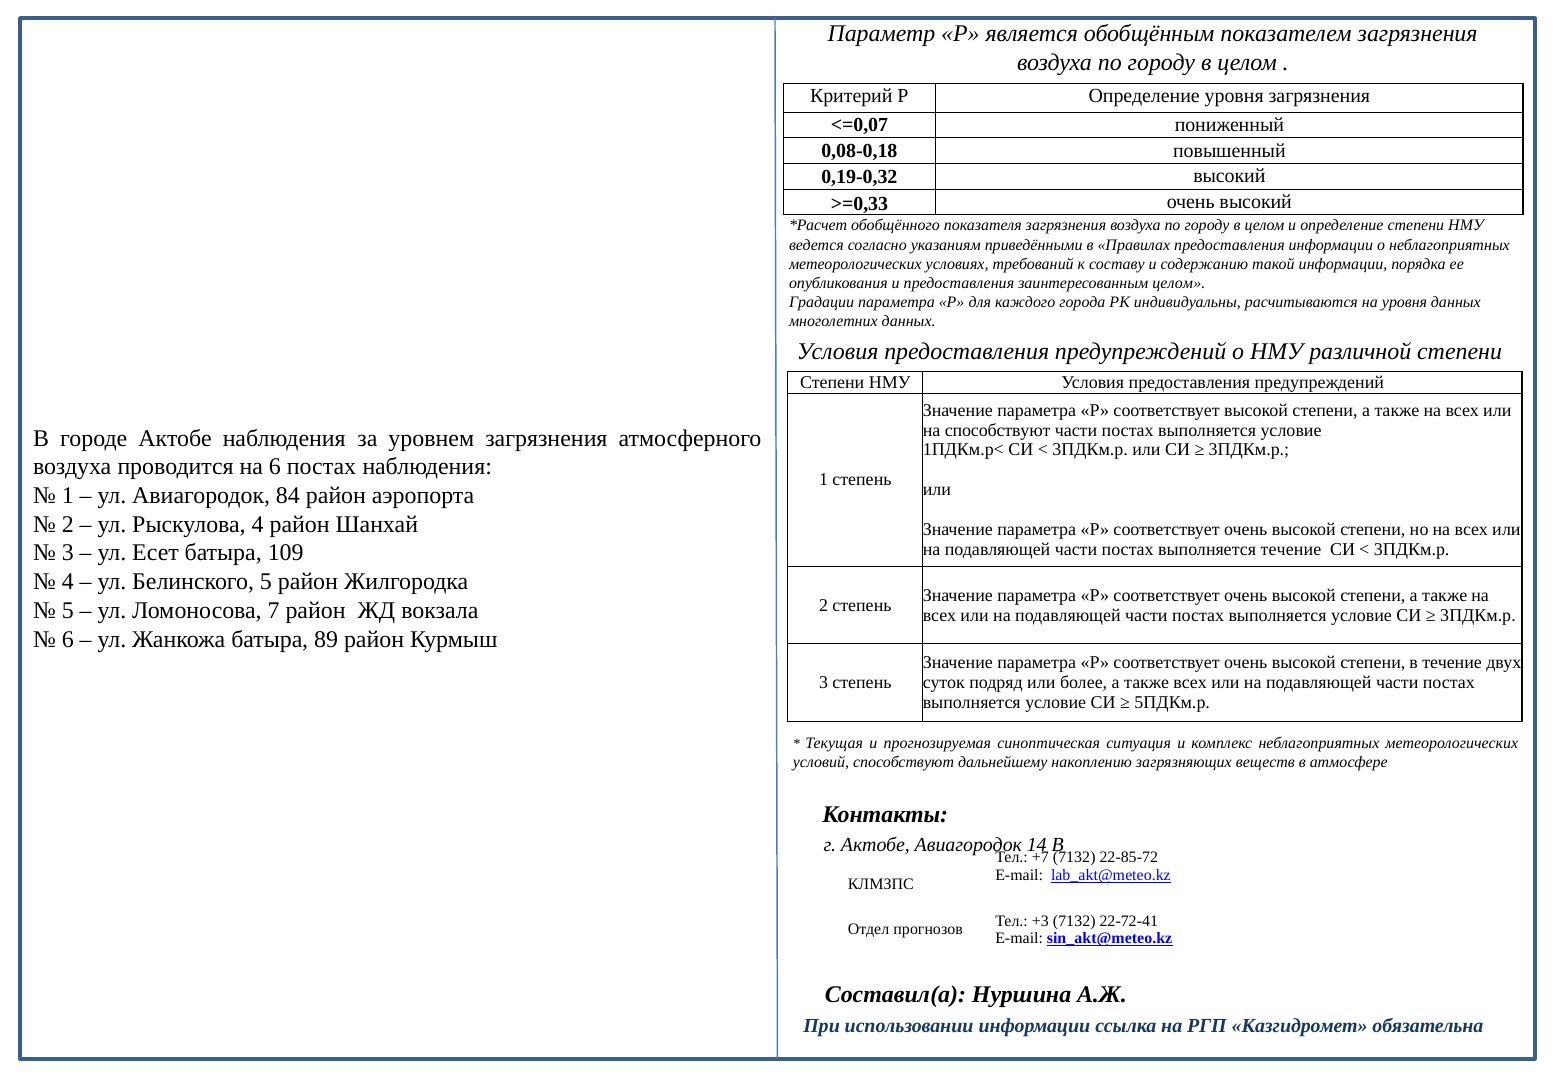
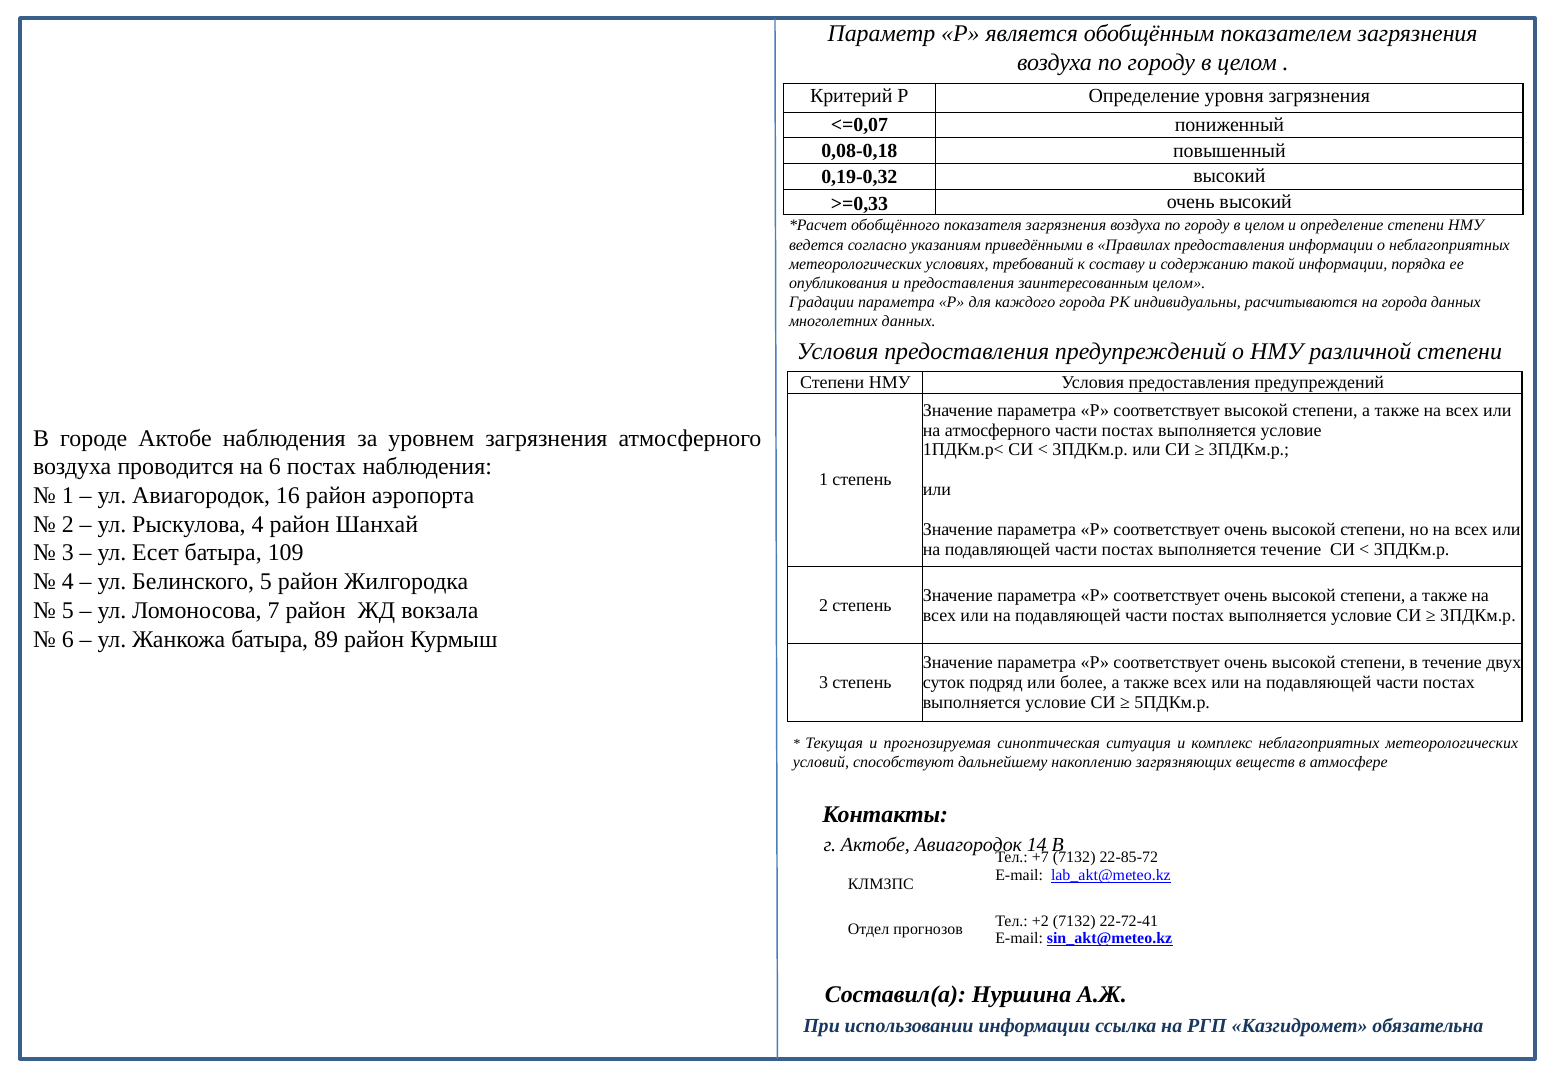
на уровня: уровня -> города (1405, 302)
на способствуют: способствуют -> атмосферного (998, 430)
84: 84 -> 16 (288, 495)
+3: +3 -> +2 (1040, 920)
